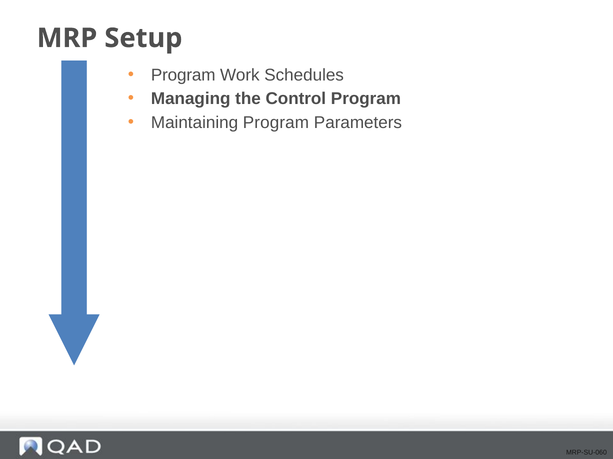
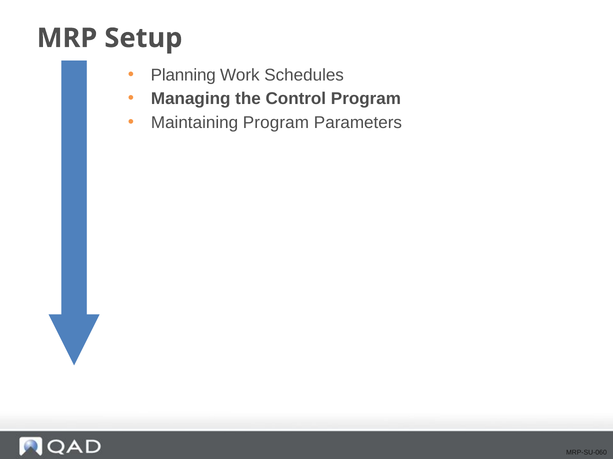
Program: Program -> Planning (183, 75)
